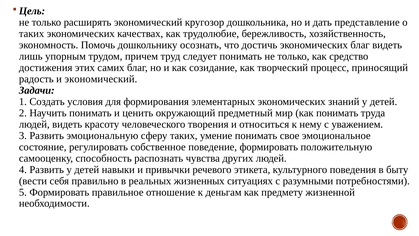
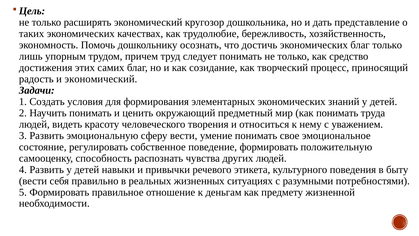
благ видеть: видеть -> только (387, 45)
сферу таких: таких -> вести (184, 135)
